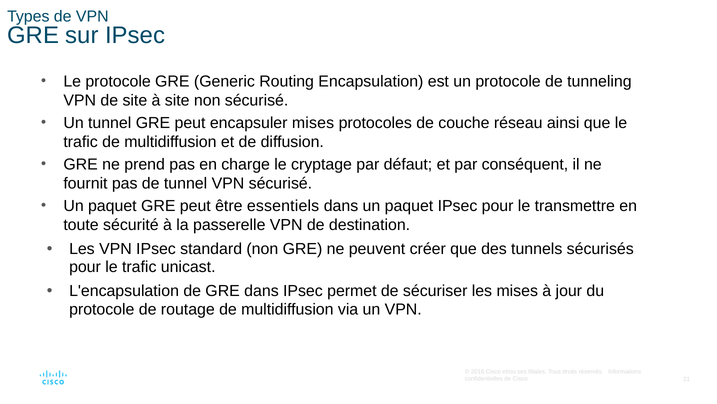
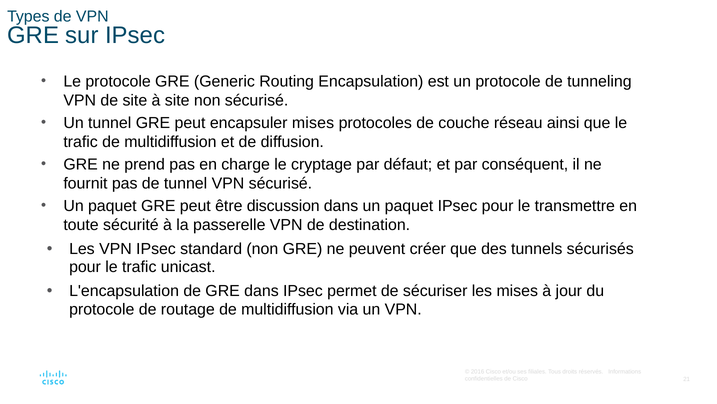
essentiels: essentiels -> discussion (283, 206)
